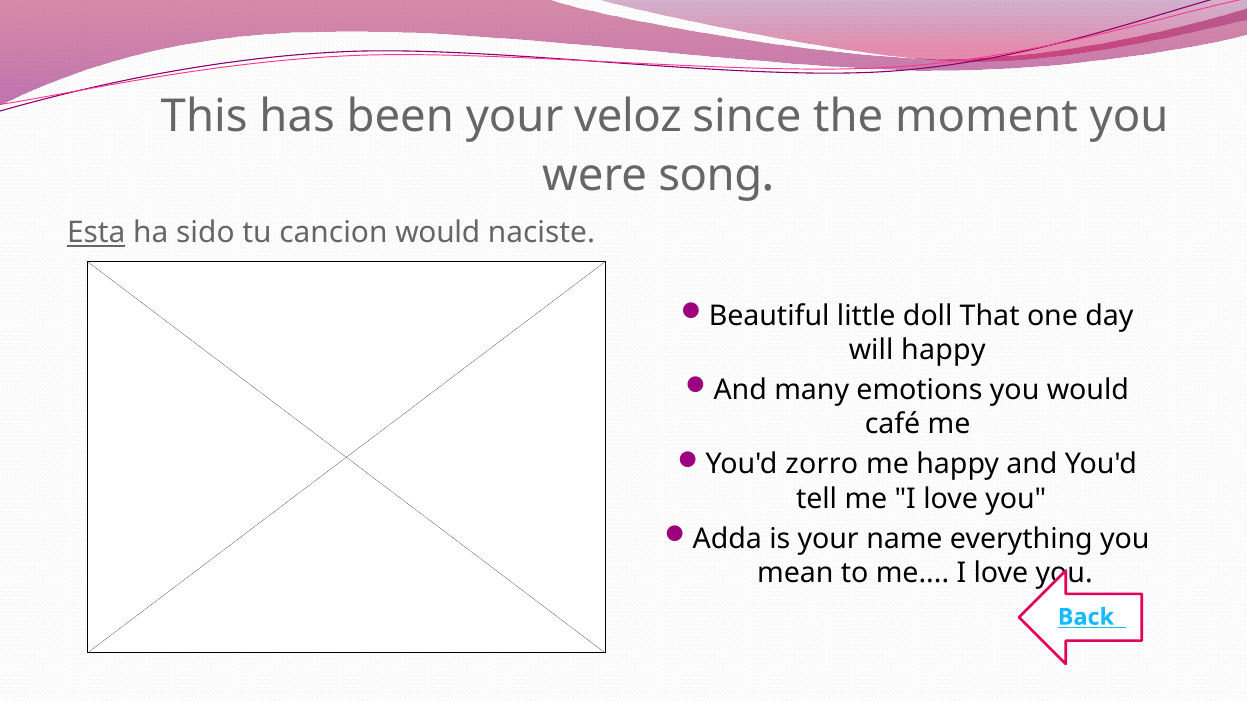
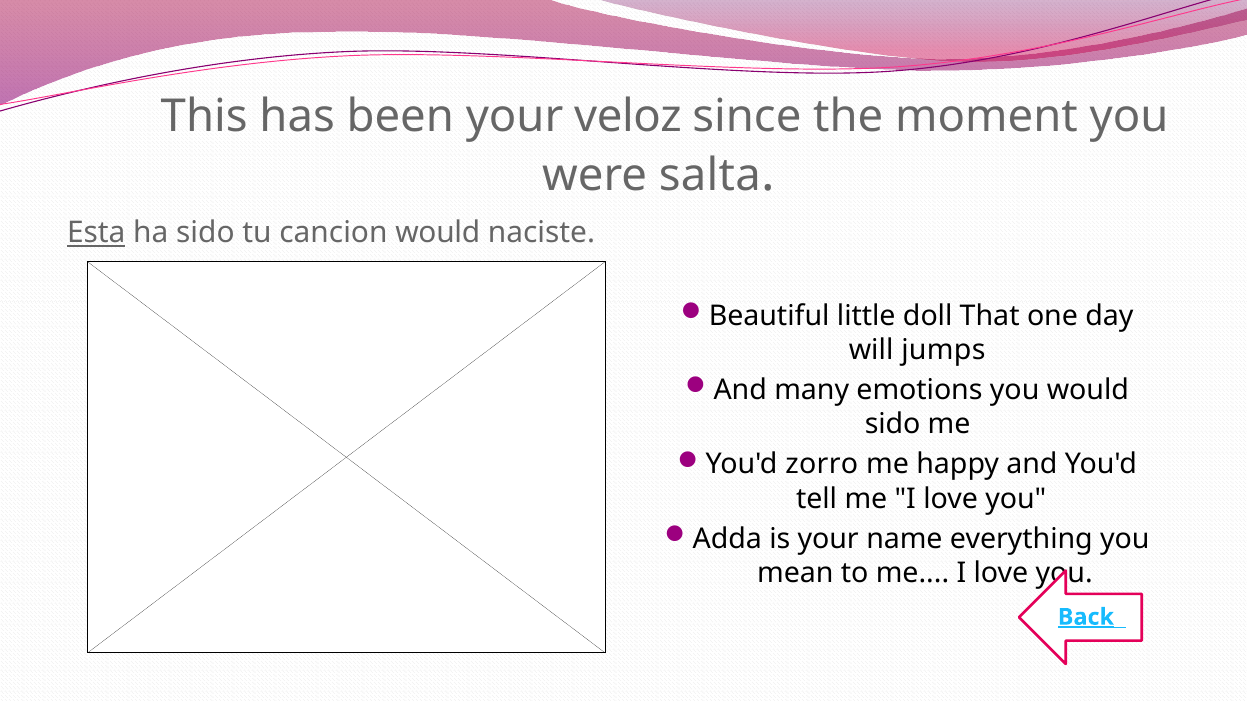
song: song -> salta (710, 176)
will happy: happy -> jumps (943, 351)
café: café -> sido (893, 425)
Back underline: none -> present (1086, 617)
